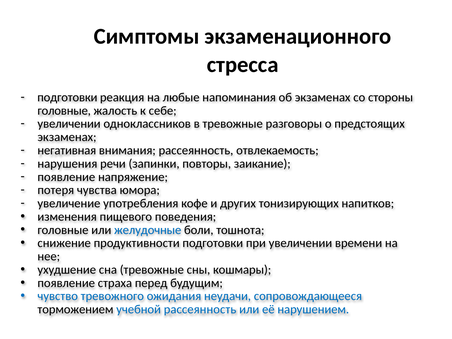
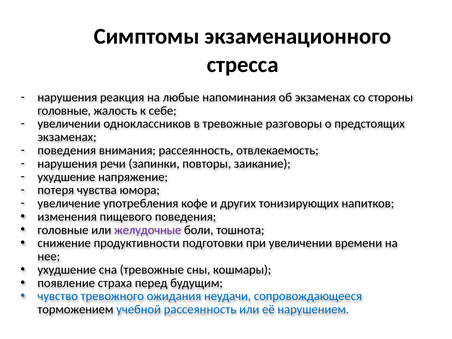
подготовки: подготовки -> нарушения (67, 97)
негативная: негативная -> поведения (67, 150)
появление: появление -> ухудшение (66, 177)
желудочные colour: blue -> purple (148, 230)
